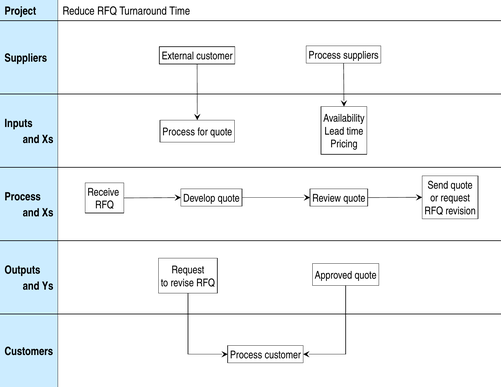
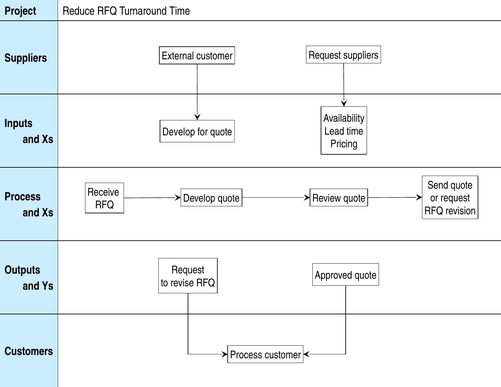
External customer Process: Process -> Request (325, 55)
Process: Process -> Develop (179, 132)
